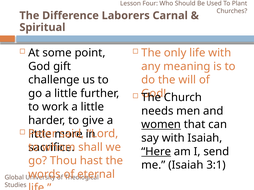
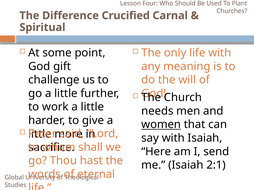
Laborers: Laborers -> Crucified (126, 16)
Here underline: present -> none (156, 152)
3:1: 3:1 -> 2:1 (216, 165)
